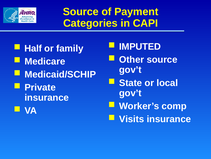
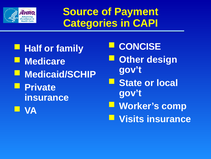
IMPUTED: IMPUTED -> CONCISE (140, 46)
Other source: source -> design (162, 59)
